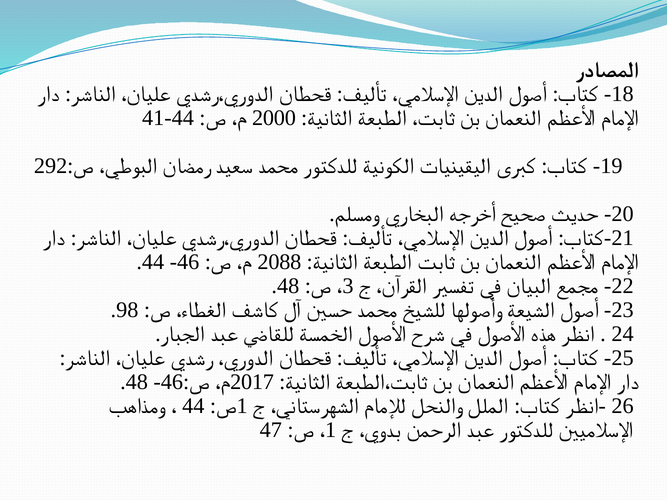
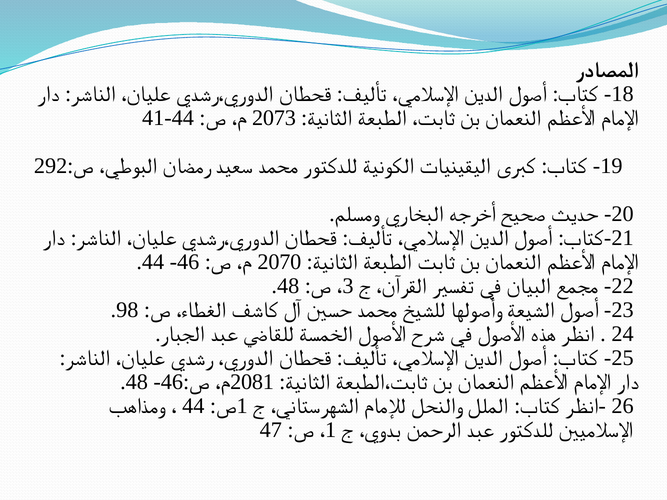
2000: 2000 -> 2073 (274, 118)
2088: 2088 -> 2070 (279, 262)
2017: 2017 -> 2081 (252, 382)
